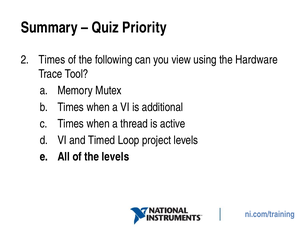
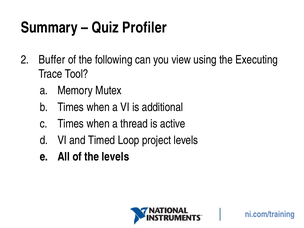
Priority: Priority -> Profiler (144, 28)
Times: Times -> Buffer (52, 60)
Hardware: Hardware -> Executing (257, 60)
